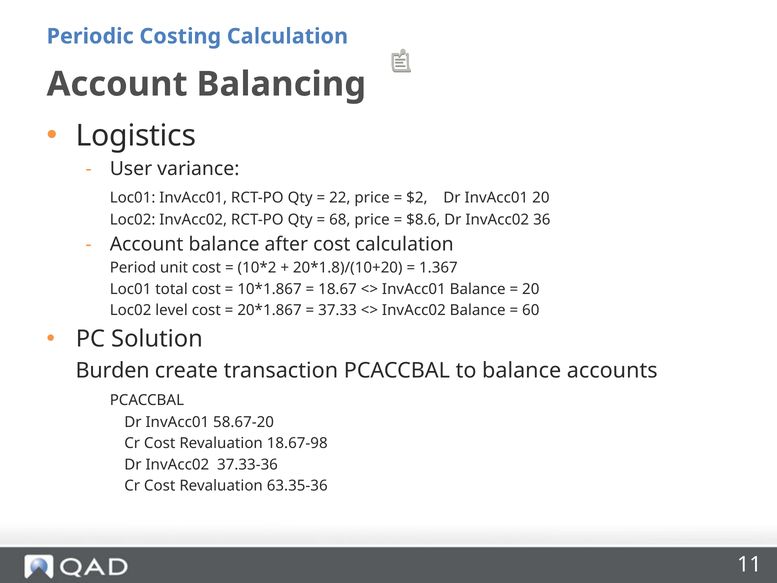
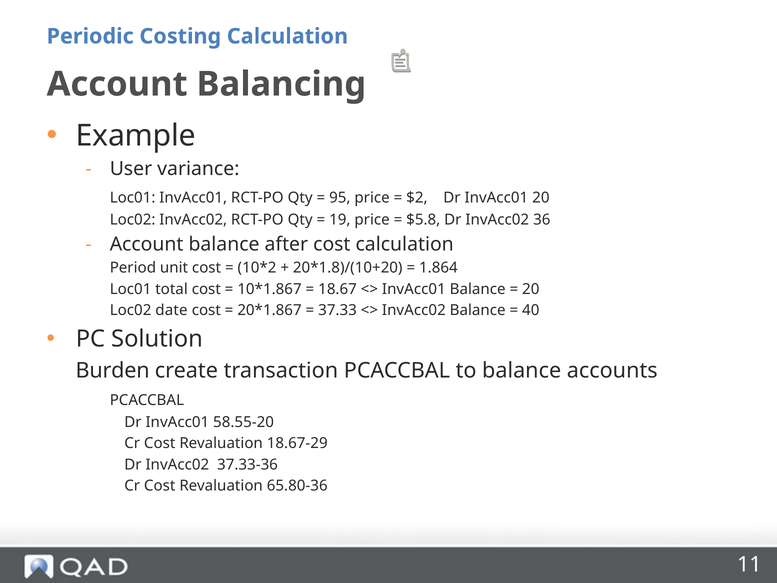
Logistics: Logistics -> Example (136, 136)
22: 22 -> 95 (340, 197)
68: 68 -> 19 (340, 219)
$8.6: $8.6 -> $5.8 (423, 219)
1.367: 1.367 -> 1.864 (438, 268)
level: level -> date (171, 310)
60: 60 -> 40 (531, 310)
58.67-20: 58.67-20 -> 58.55-20 (244, 422)
18.67-98: 18.67-98 -> 18.67-29 (297, 443)
63.35-36: 63.35-36 -> 65.80-36 (297, 486)
